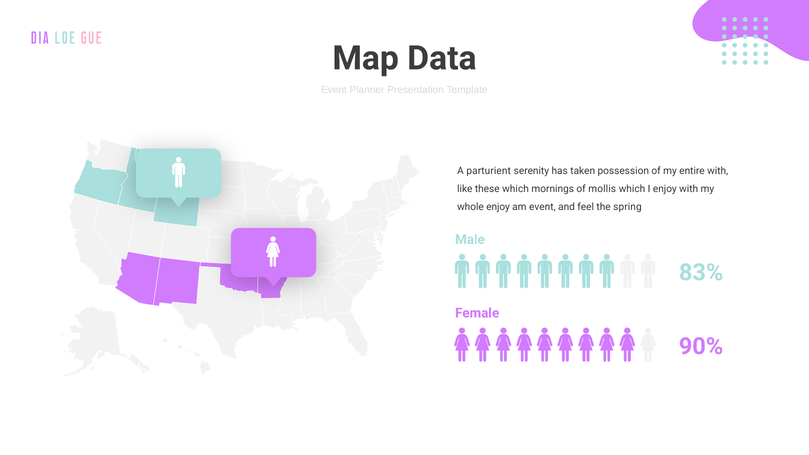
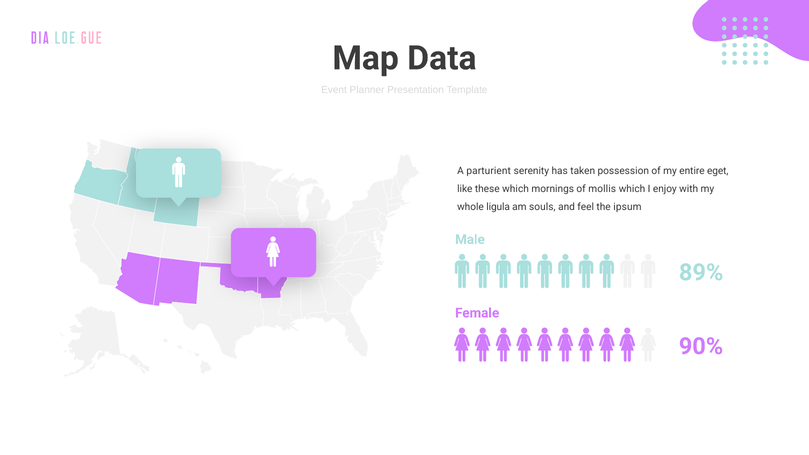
entire with: with -> eget (718, 171)
whole enjoy: enjoy -> ligula (498, 207)
am event: event -> souls (542, 207)
spring: spring -> ipsum (627, 207)
83%: 83% -> 89% (701, 272)
